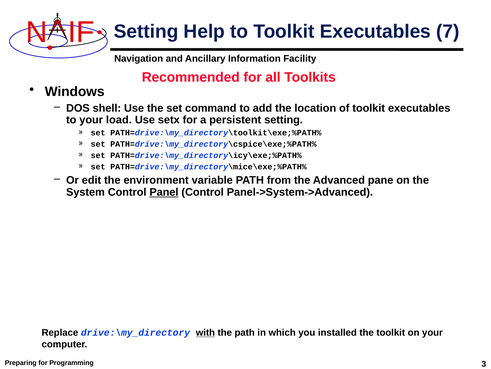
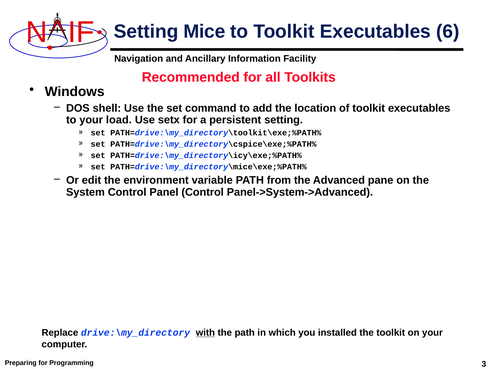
Help: Help -> Mice (204, 31)
7: 7 -> 6 (448, 31)
Panel underline: present -> none (164, 192)
